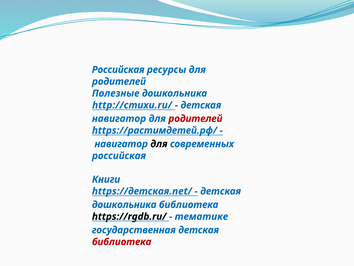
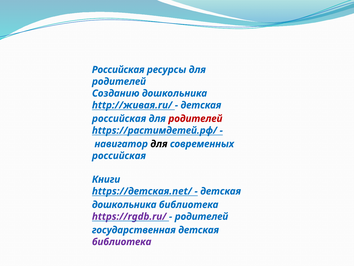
Полезные: Полезные -> Созданию (116, 93)
http://стихи.ru/: http://стихи.ru/ -> http://живая.ru/ (132, 105)
навигатор: навигатор -> российская (119, 118)
https://rgdb.ru/ colour: black -> purple (129, 216)
тематике: тематике -> родителей (201, 216)
библиотека colour: red -> purple (122, 241)
